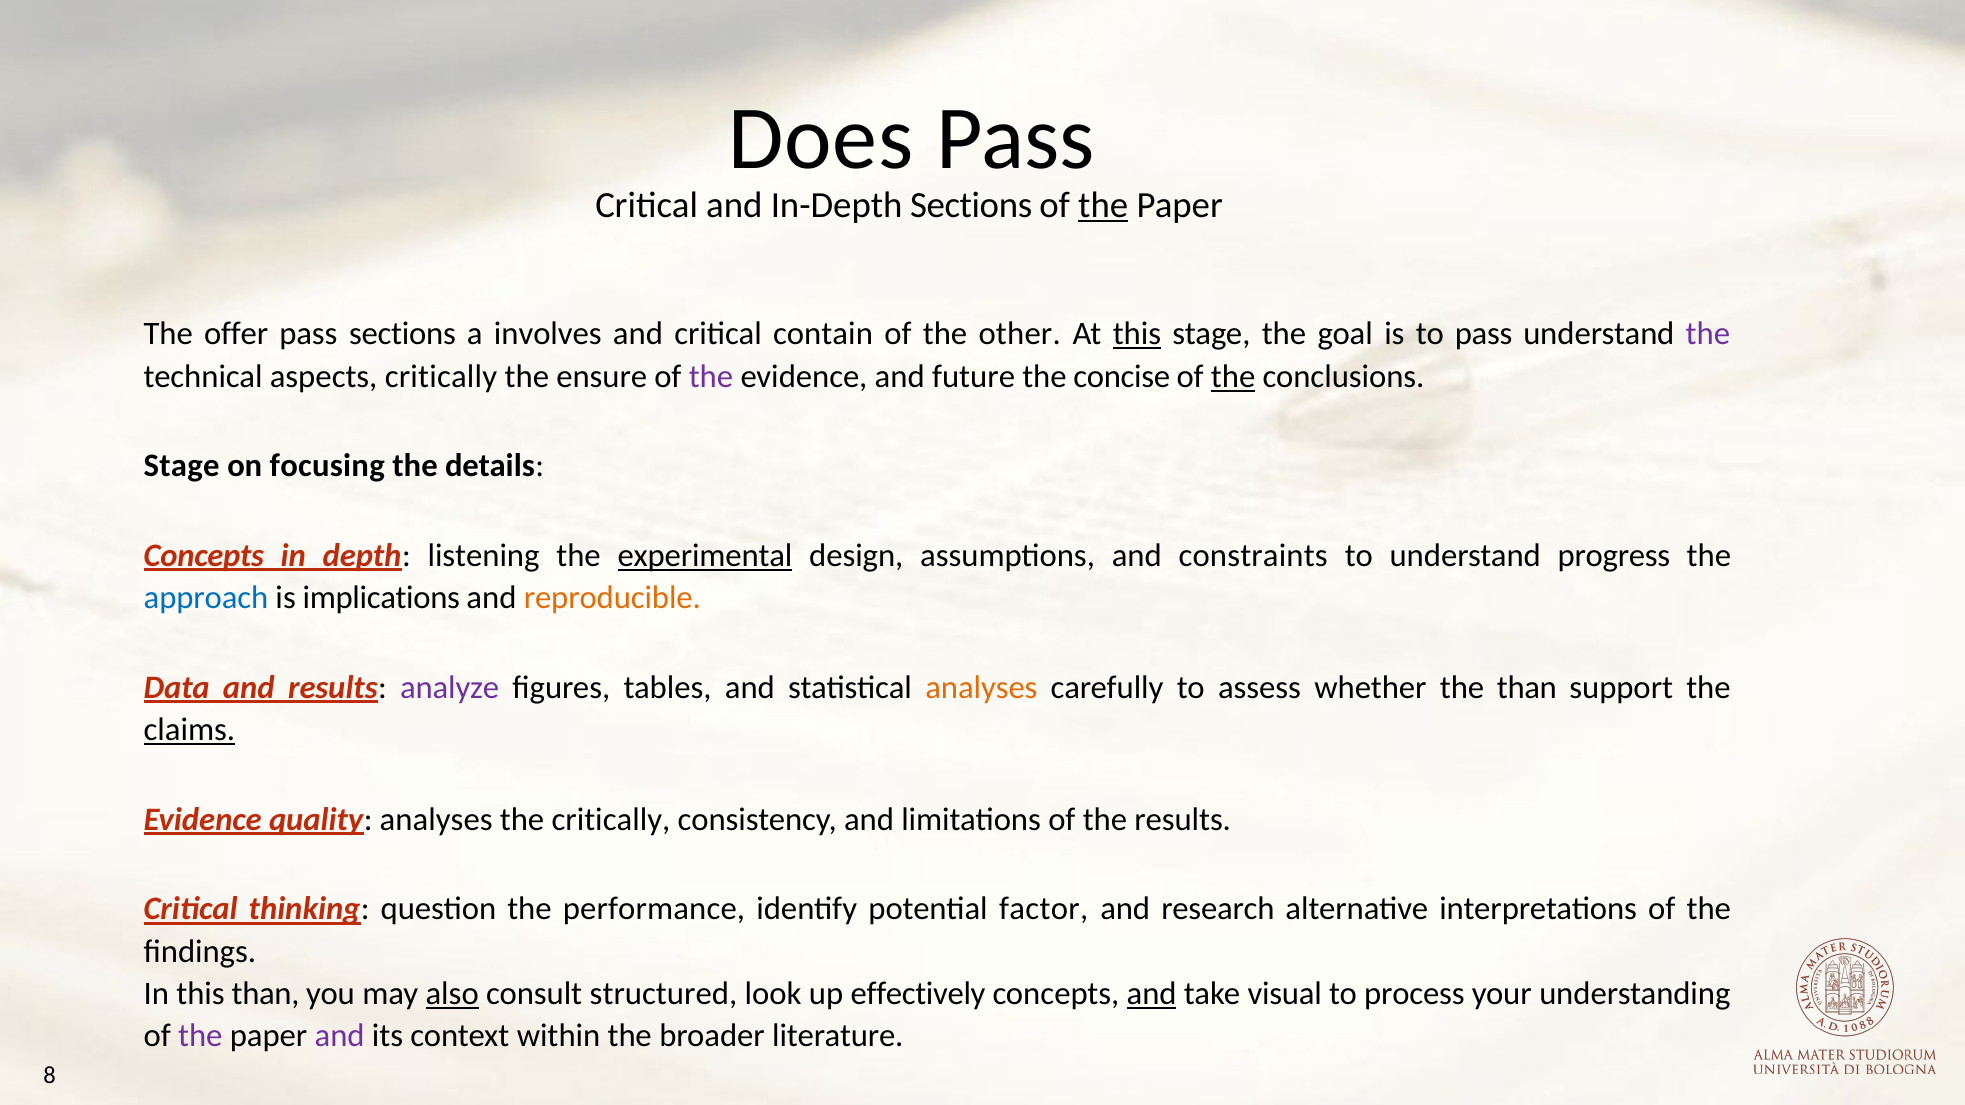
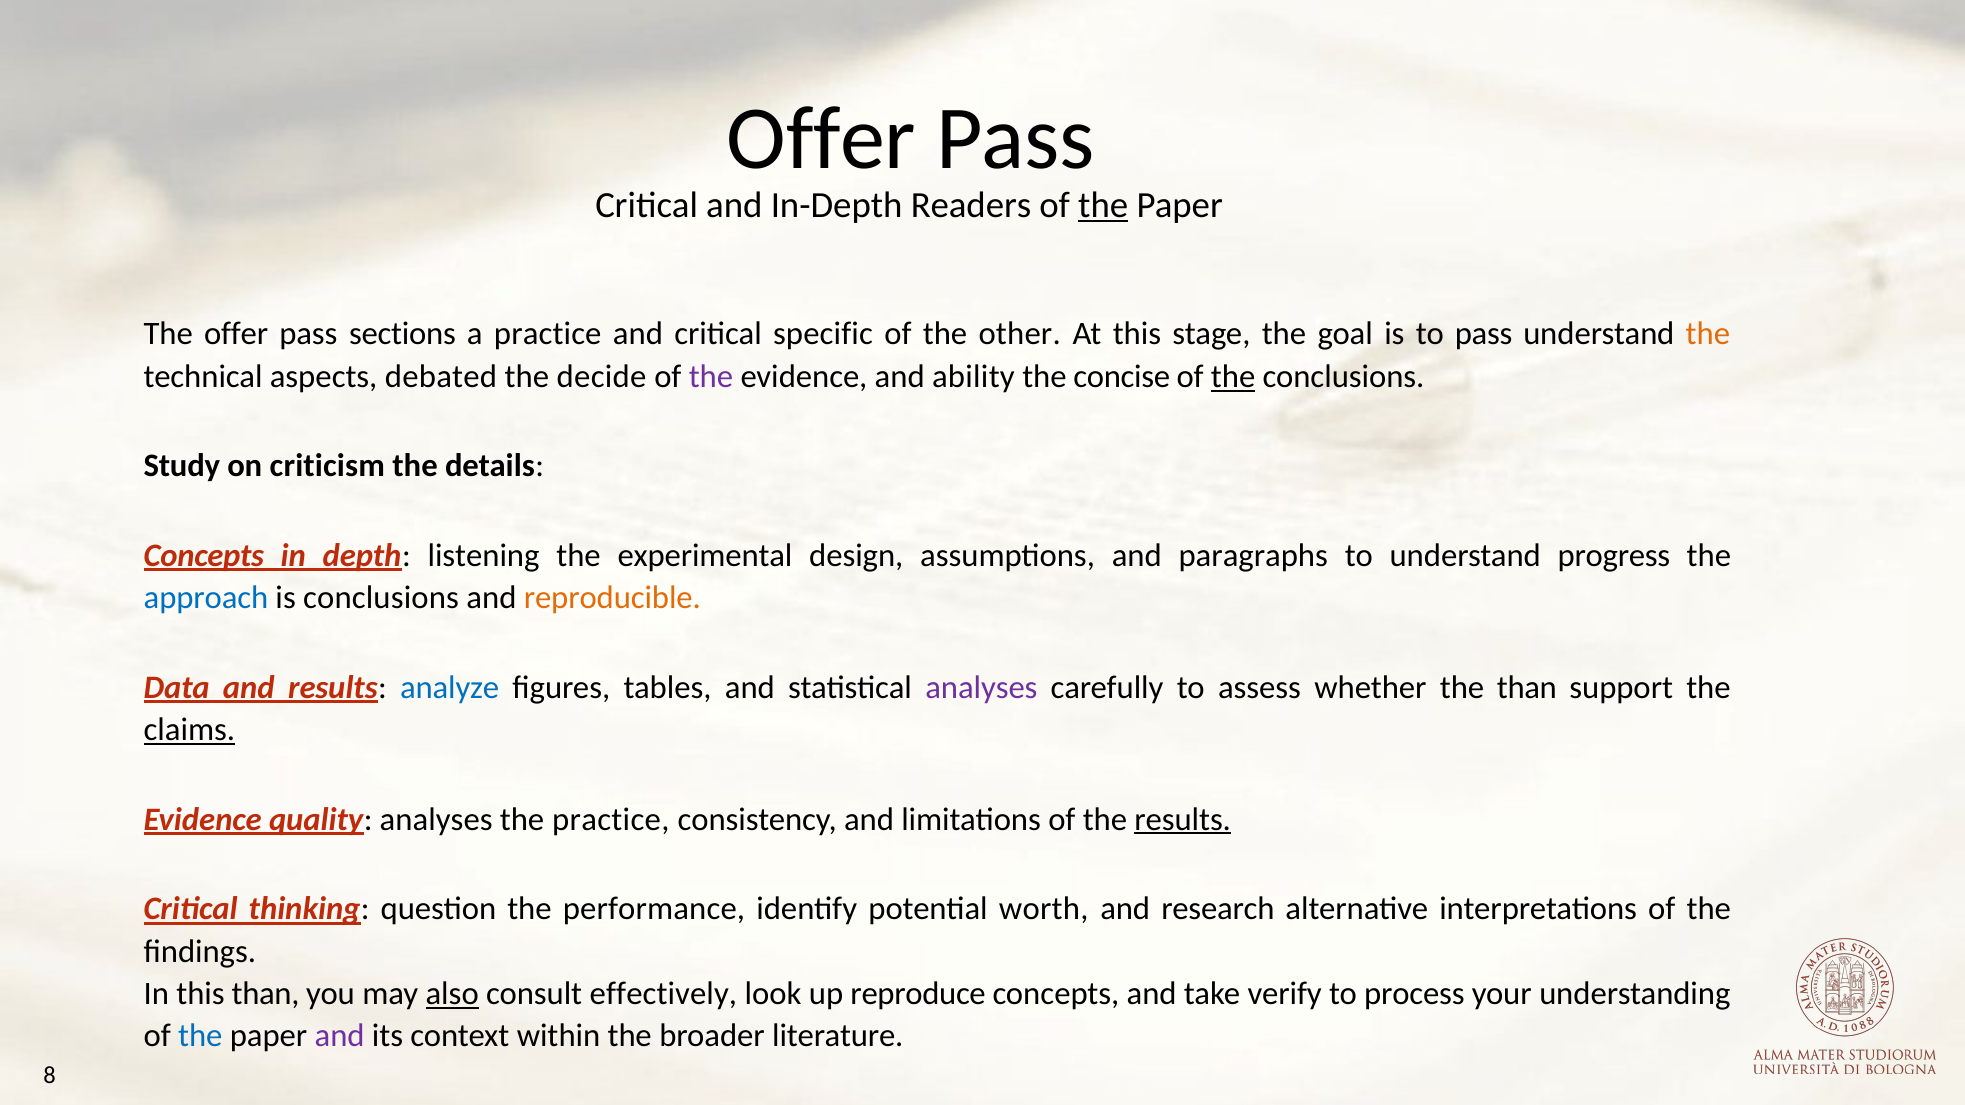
Does: Does -> Offer (822, 139)
In-Depth Sections: Sections -> Readers (971, 205)
a involves: involves -> practice (548, 334)
contain: contain -> specific (823, 334)
this underline: present -> none (1137, 334)
the colour: purple -> orange (1708, 334)
aspects critically: critically -> debated (441, 377)
ensure: ensure -> decide (602, 377)
future: future -> ability (973, 377)
Stage: Stage -> Study (182, 466)
focusing: focusing -> criticism (327, 466)
experimental underline: present -> none (705, 556)
constraints: constraints -> paragraphs (1253, 556)
is implications: implications -> conclusions (381, 598)
analyze colour: purple -> blue (450, 688)
analyses colour: orange -> purple (981, 688)
the critically: critically -> practice (611, 820)
results underline: none -> present (1183, 820)
factor: factor -> worth (1044, 909)
structured: structured -> effectively (663, 994)
effectively: effectively -> reproduce (918, 994)
and underline: present -> none (1152, 994)
visual: visual -> verify (1285, 994)
the colour: purple -> blue (200, 1036)
